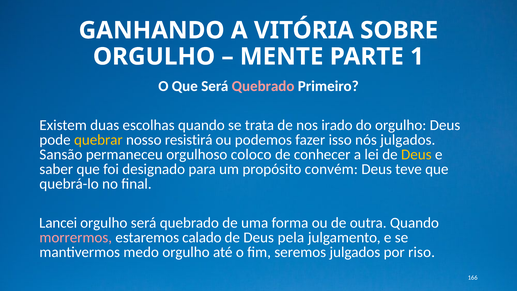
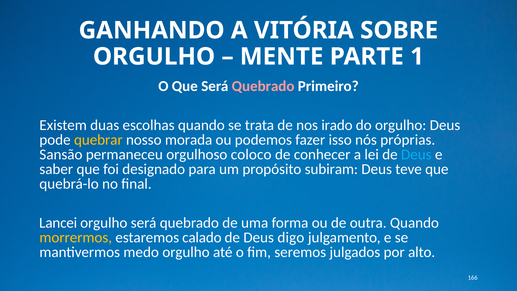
resistirá: resistirá -> morada (189, 140)
nós julgados: julgados -> próprias (408, 140)
Deus colour: yellow -> light blue (416, 154)
convém: convém -> subiram (331, 169)
morrermos colour: pink -> yellow (76, 238)
pela: pela -> digo (291, 238)
riso: riso -> alto (422, 252)
